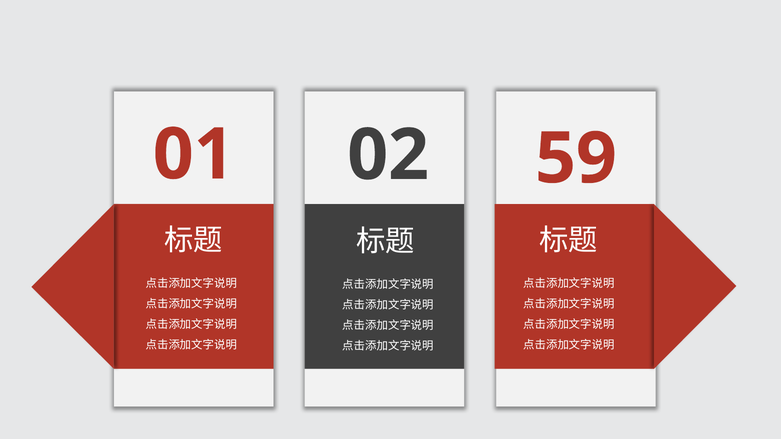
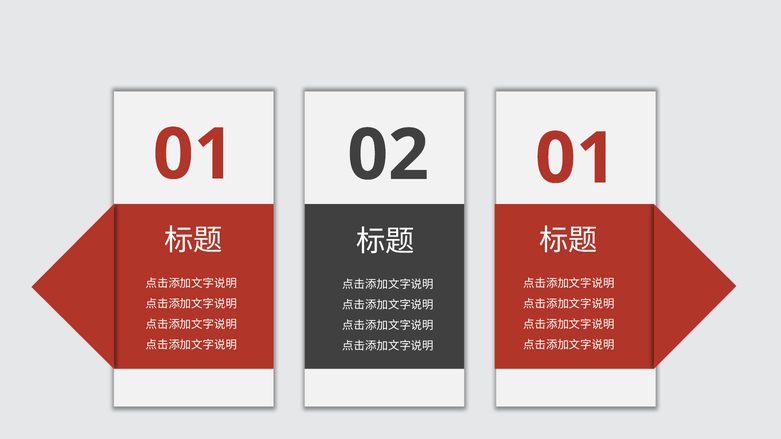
02 59: 59 -> 01 (576, 159)
